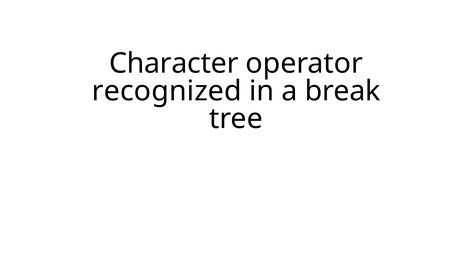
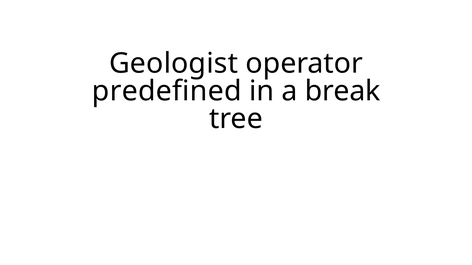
Character: Character -> Geologist (174, 64)
recognized: recognized -> predefined (167, 91)
